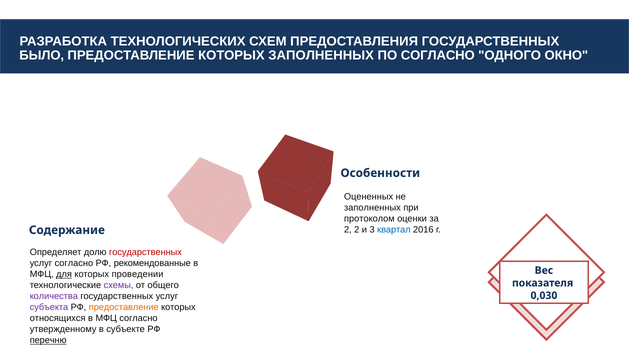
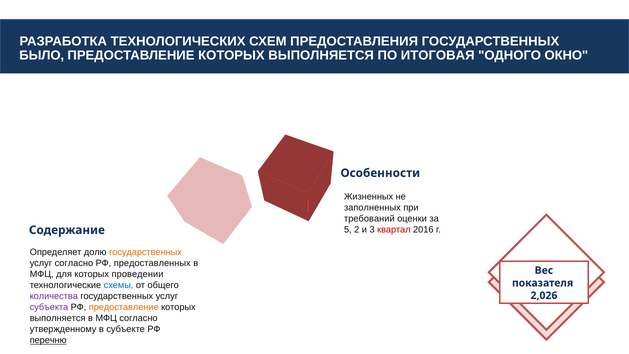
ЗАПОЛНЕННЫХ: ЗАПОЛНЕННЫХ -> ВЫПОЛНЯЕТСЯ (321, 55)
ПО СОГЛАСНО: СОГЛАСНО -> ИТОГОВАЯ (438, 55)
Оцененных: Оцененных -> Жизненных (369, 197)
протоколом: протоколом -> требований (369, 219)
2: 2 -> 5 (348, 230)
квартал colour: blue -> red (394, 230)
государственных colour: red -> orange (145, 252)
рекомендованные: рекомендованные -> предоставленных (152, 263)
для underline: present -> none (64, 274)
схемы colour: purple -> blue (119, 285)
0,030: 0,030 -> 2,026 (544, 295)
относящихся: относящихся -> выполняется (58, 318)
